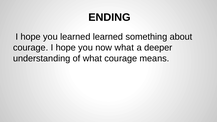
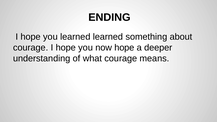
now what: what -> hope (124, 48)
